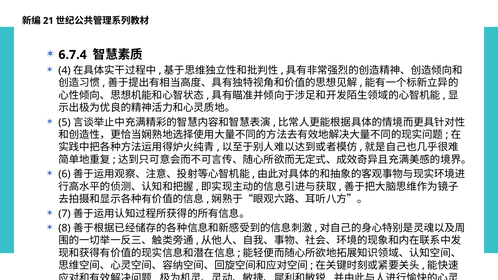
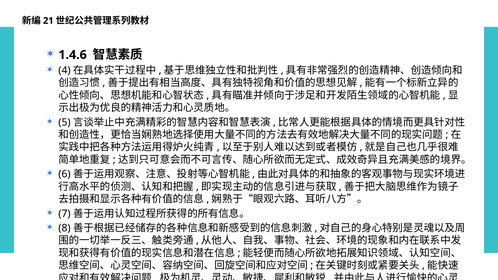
6.7.4: 6.7.4 -> 1.4.6 (73, 55)
